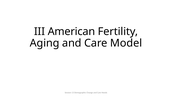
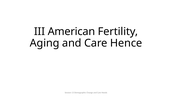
Model: Model -> Hence (126, 43)
